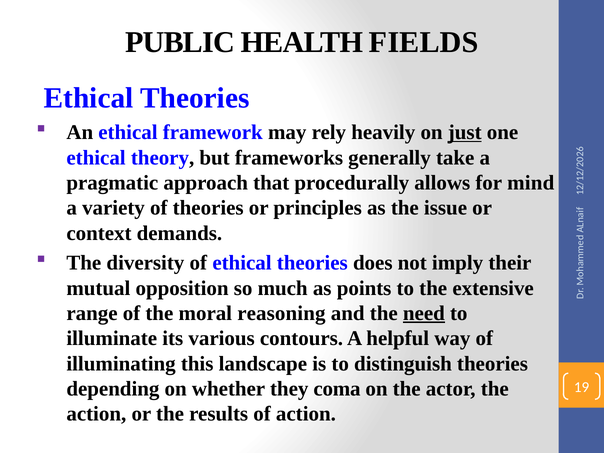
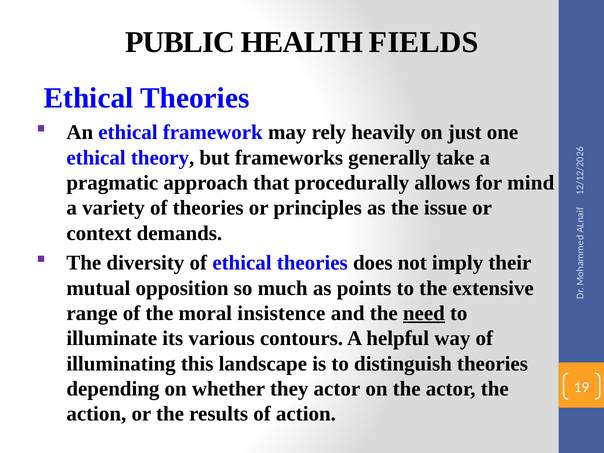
just underline: present -> none (465, 133)
reasoning: reasoning -> insistence (281, 313)
they coma: coma -> actor (337, 389)
